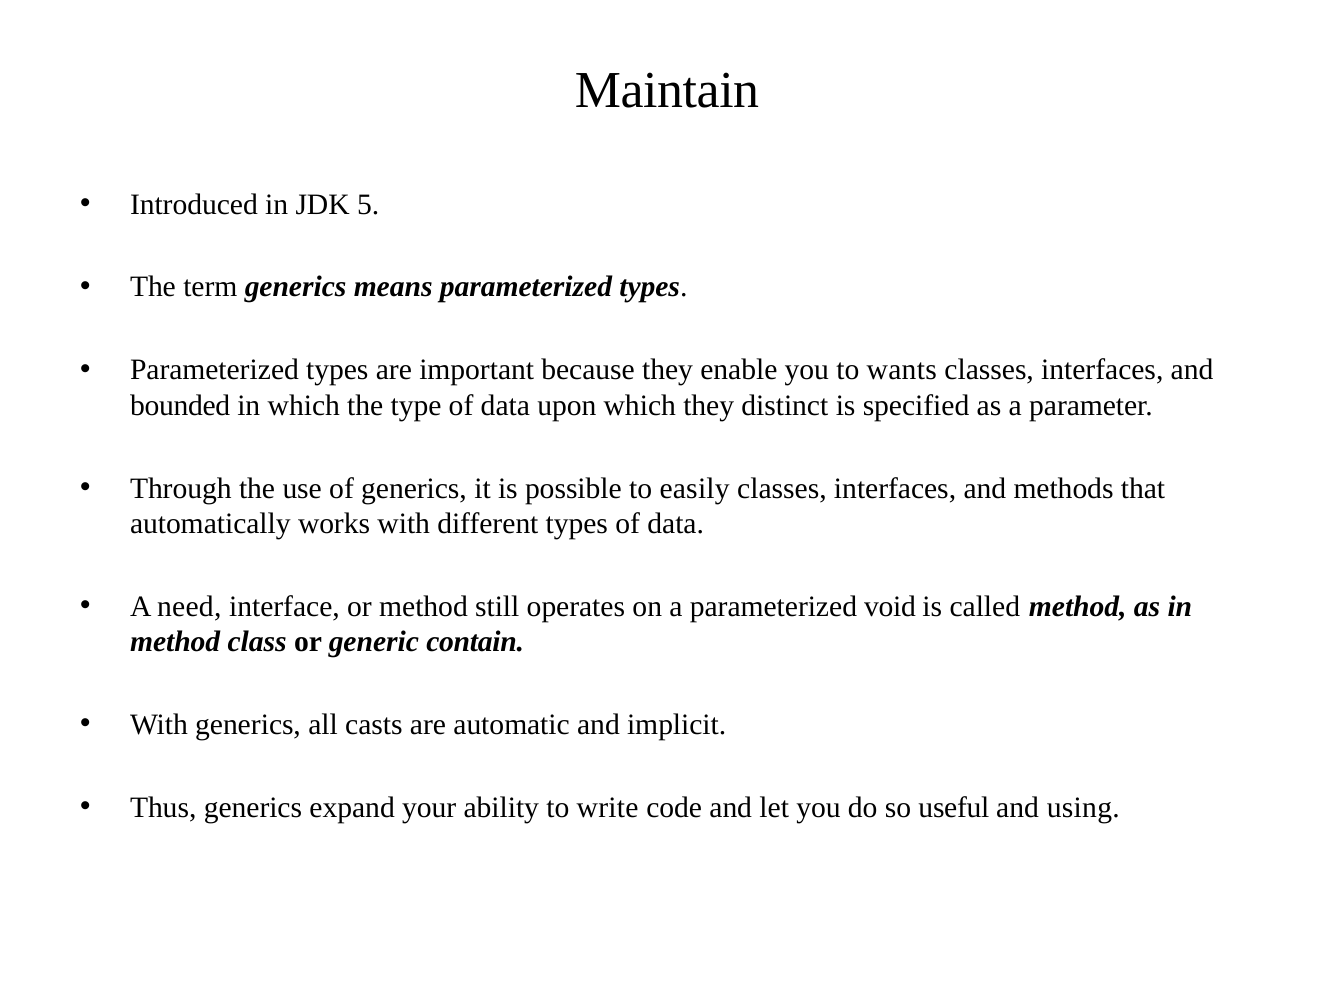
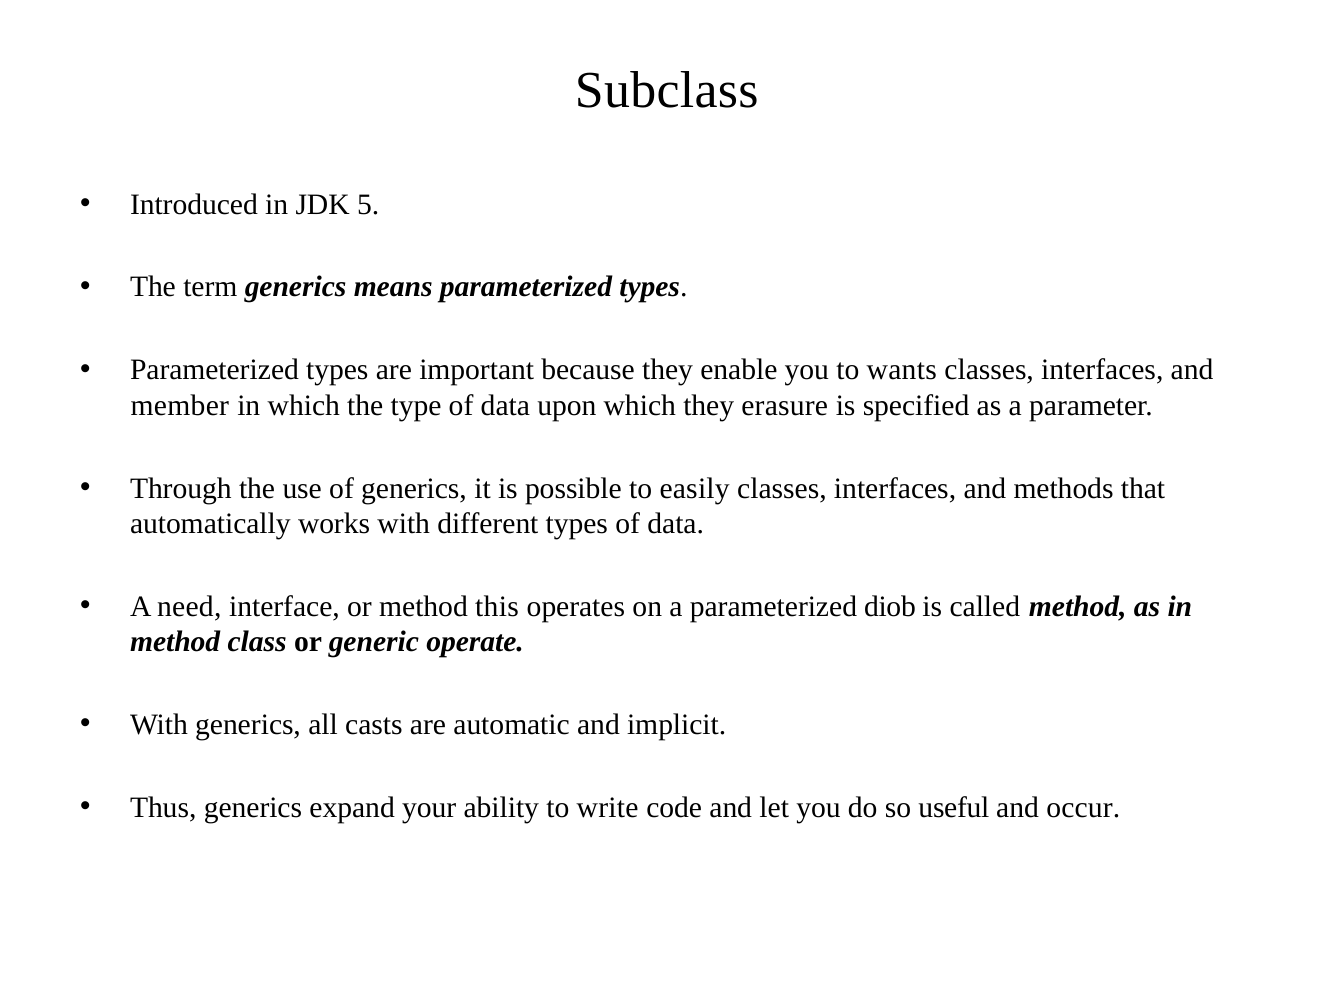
Maintain: Maintain -> Subclass (667, 90)
bounded: bounded -> member (180, 406)
distinct: distinct -> erasure (785, 406)
still: still -> this (497, 607)
void: void -> diob (890, 607)
contain: contain -> operate (475, 642)
using: using -> occur (1083, 808)
